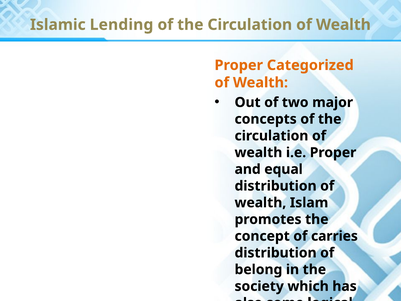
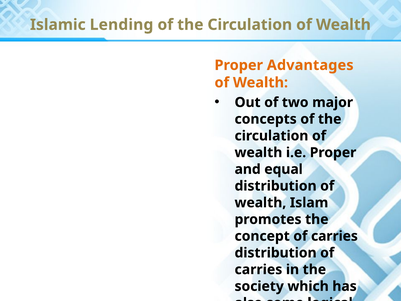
Categorized: Categorized -> Advantages (310, 65)
belong: belong -> carries (258, 269)
